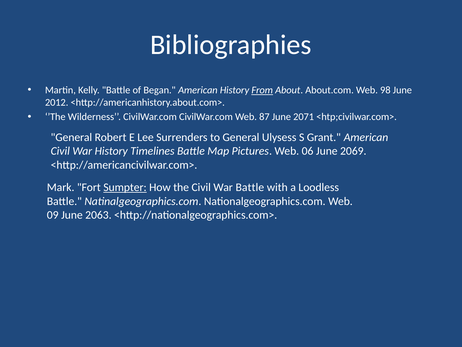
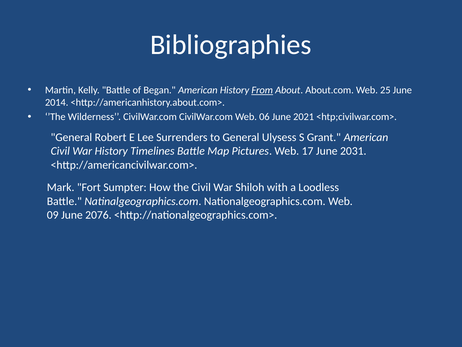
98: 98 -> 25 (385, 90)
2012: 2012 -> 2014 (57, 102)
87: 87 -> 06 (264, 117)
2071: 2071 -> 2021 (304, 117)
06: 06 -> 17 (308, 151)
2069: 2069 -> 2031 (353, 151)
Sumpter underline: present -> none (125, 187)
War Battle: Battle -> Shiloh (250, 187)
2063: 2063 -> 2076 (98, 215)
